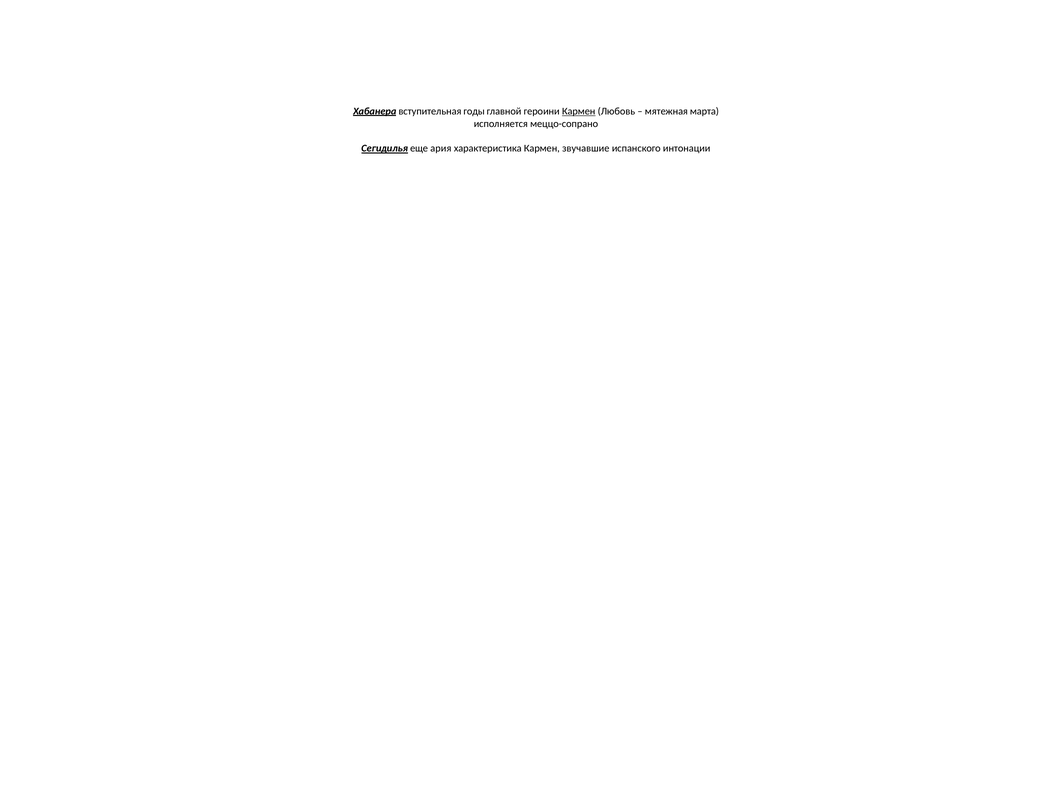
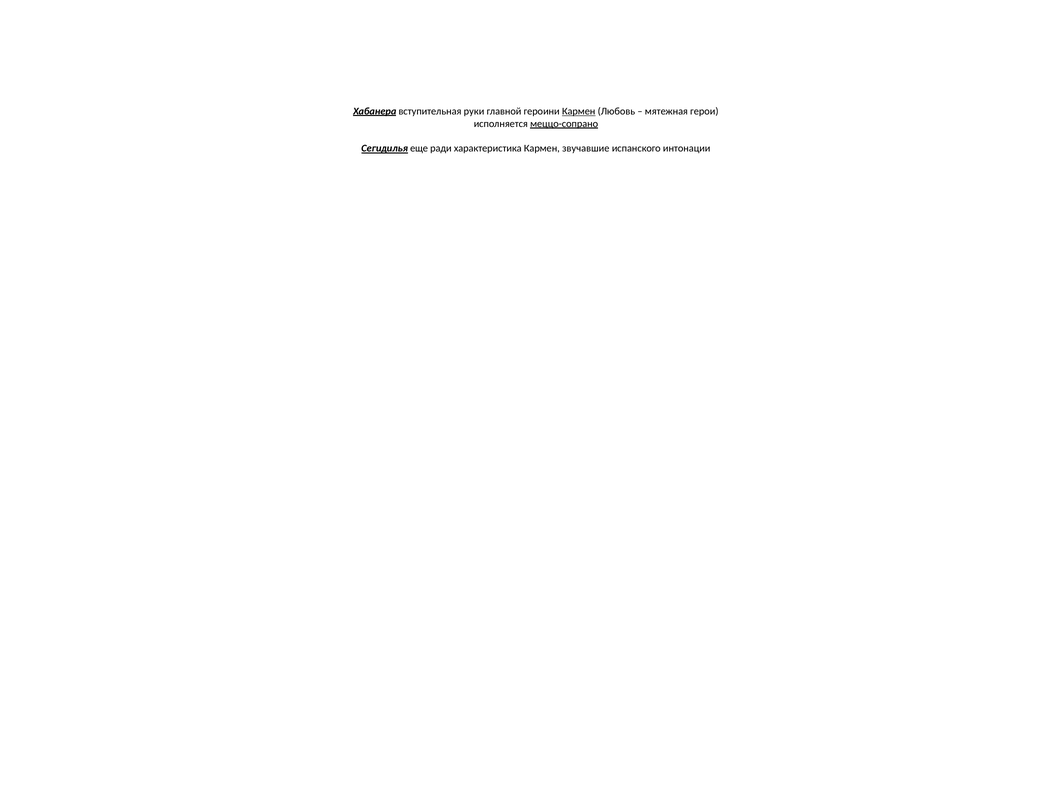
годы: годы -> руки (474, 111)
марта: марта -> герои (704, 111)
меццо-сопрано underline: none -> present (564, 124)
ария: ария -> ради (441, 148)
